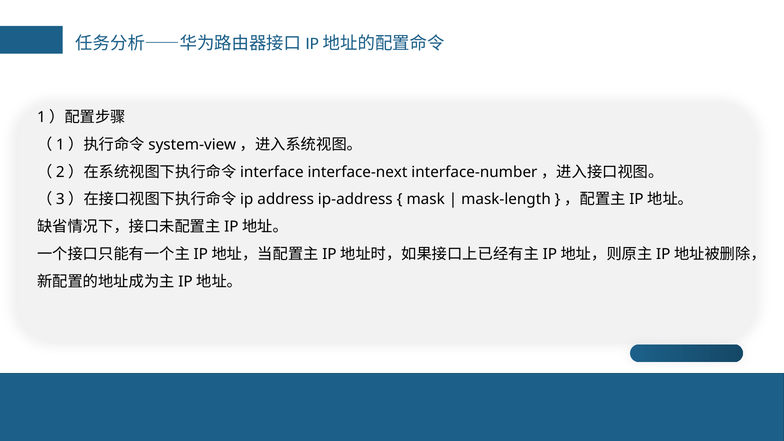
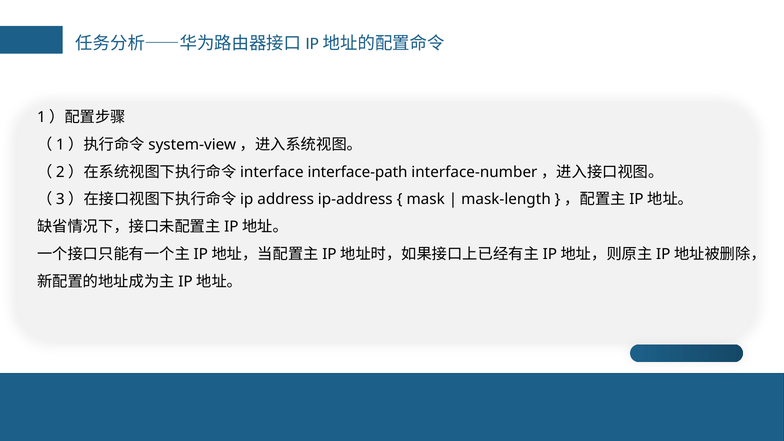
interface-next: interface-next -> interface-path (358, 172)
